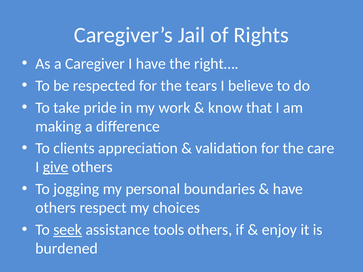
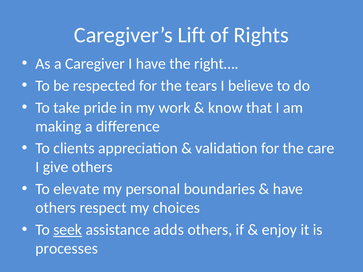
Jail: Jail -> Lift (192, 35)
give underline: present -> none (56, 167)
jogging: jogging -> elevate (76, 189)
tools: tools -> adds (169, 230)
burdened: burdened -> processes (67, 249)
